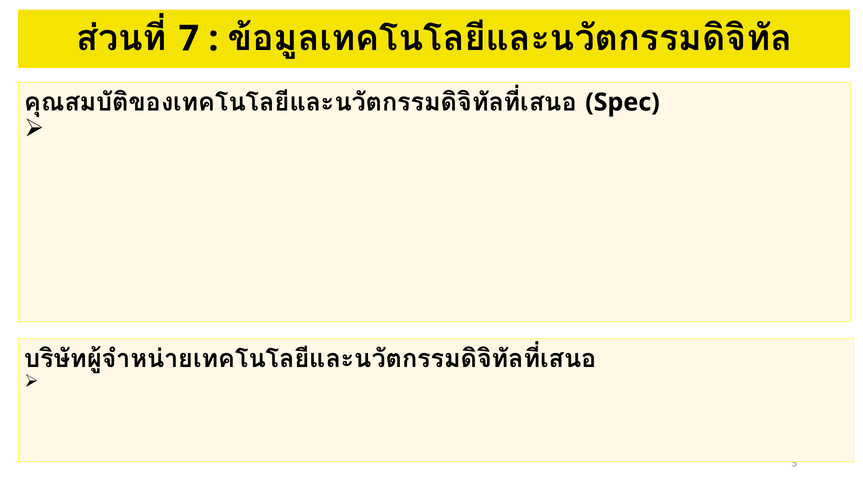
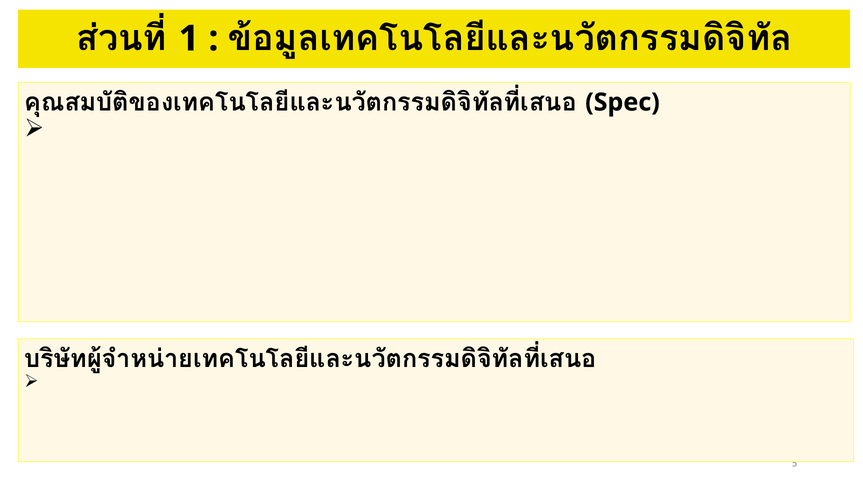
7: 7 -> 1 (189, 39)
